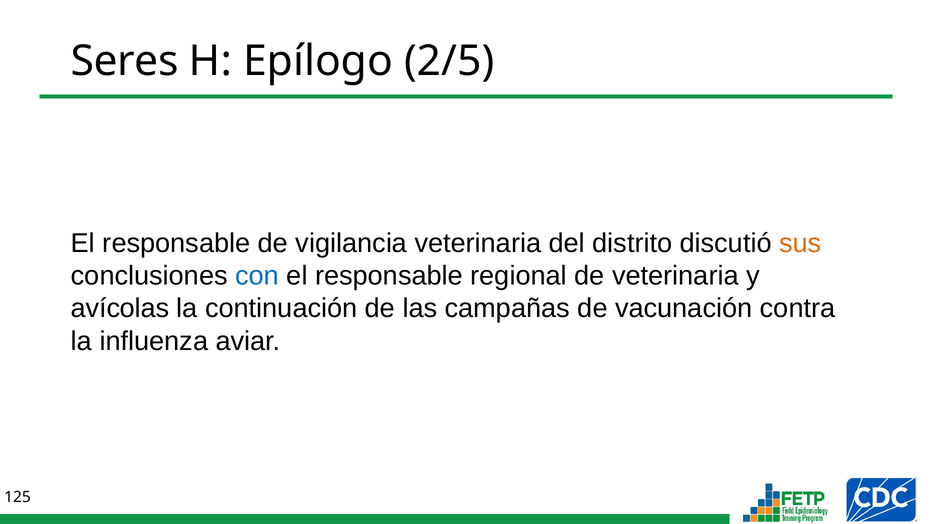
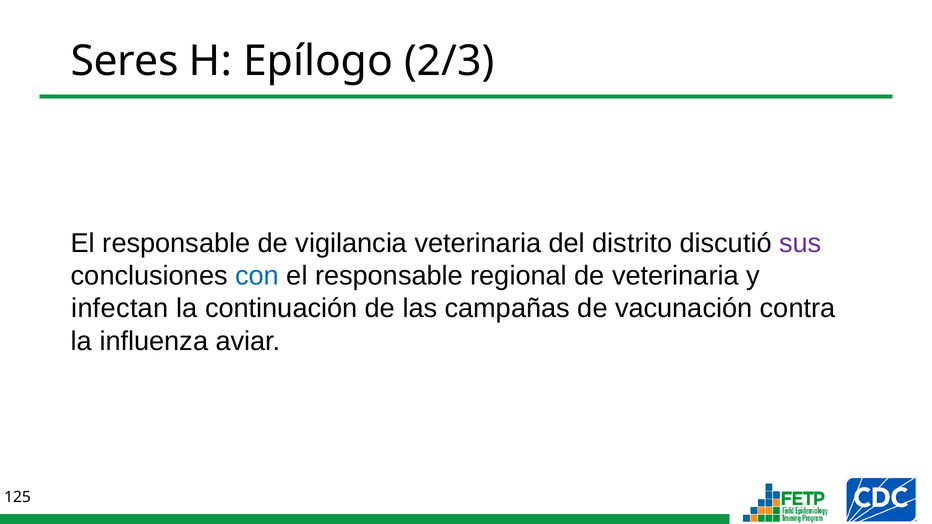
2/5: 2/5 -> 2/3 (449, 61)
sus colour: orange -> purple (800, 243)
avícolas: avícolas -> infectan (120, 309)
